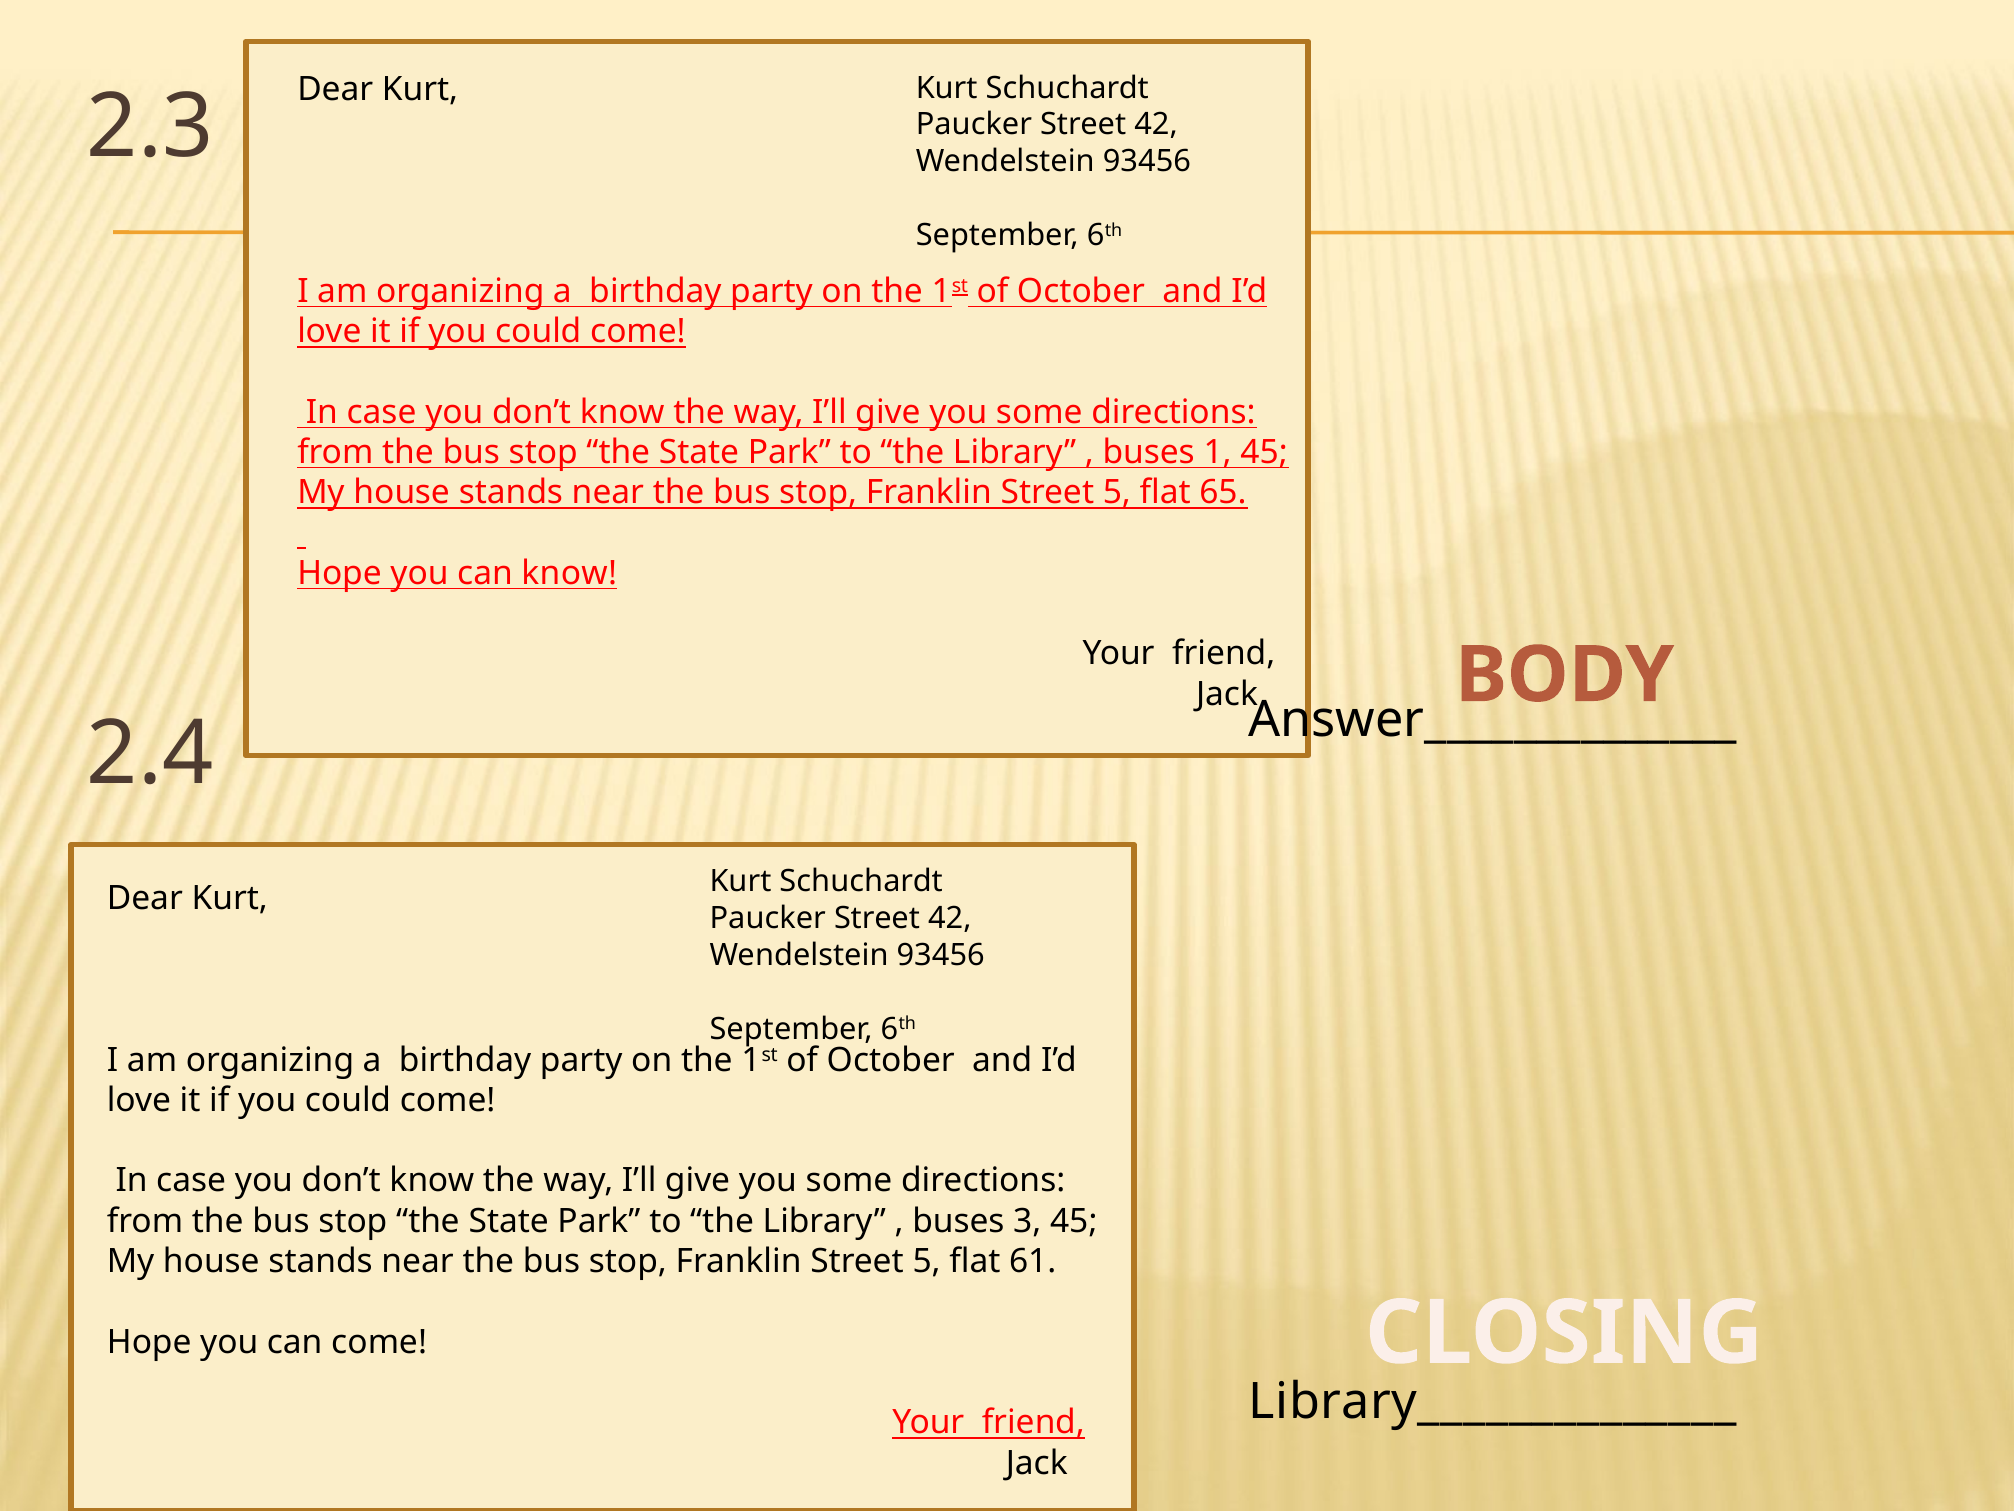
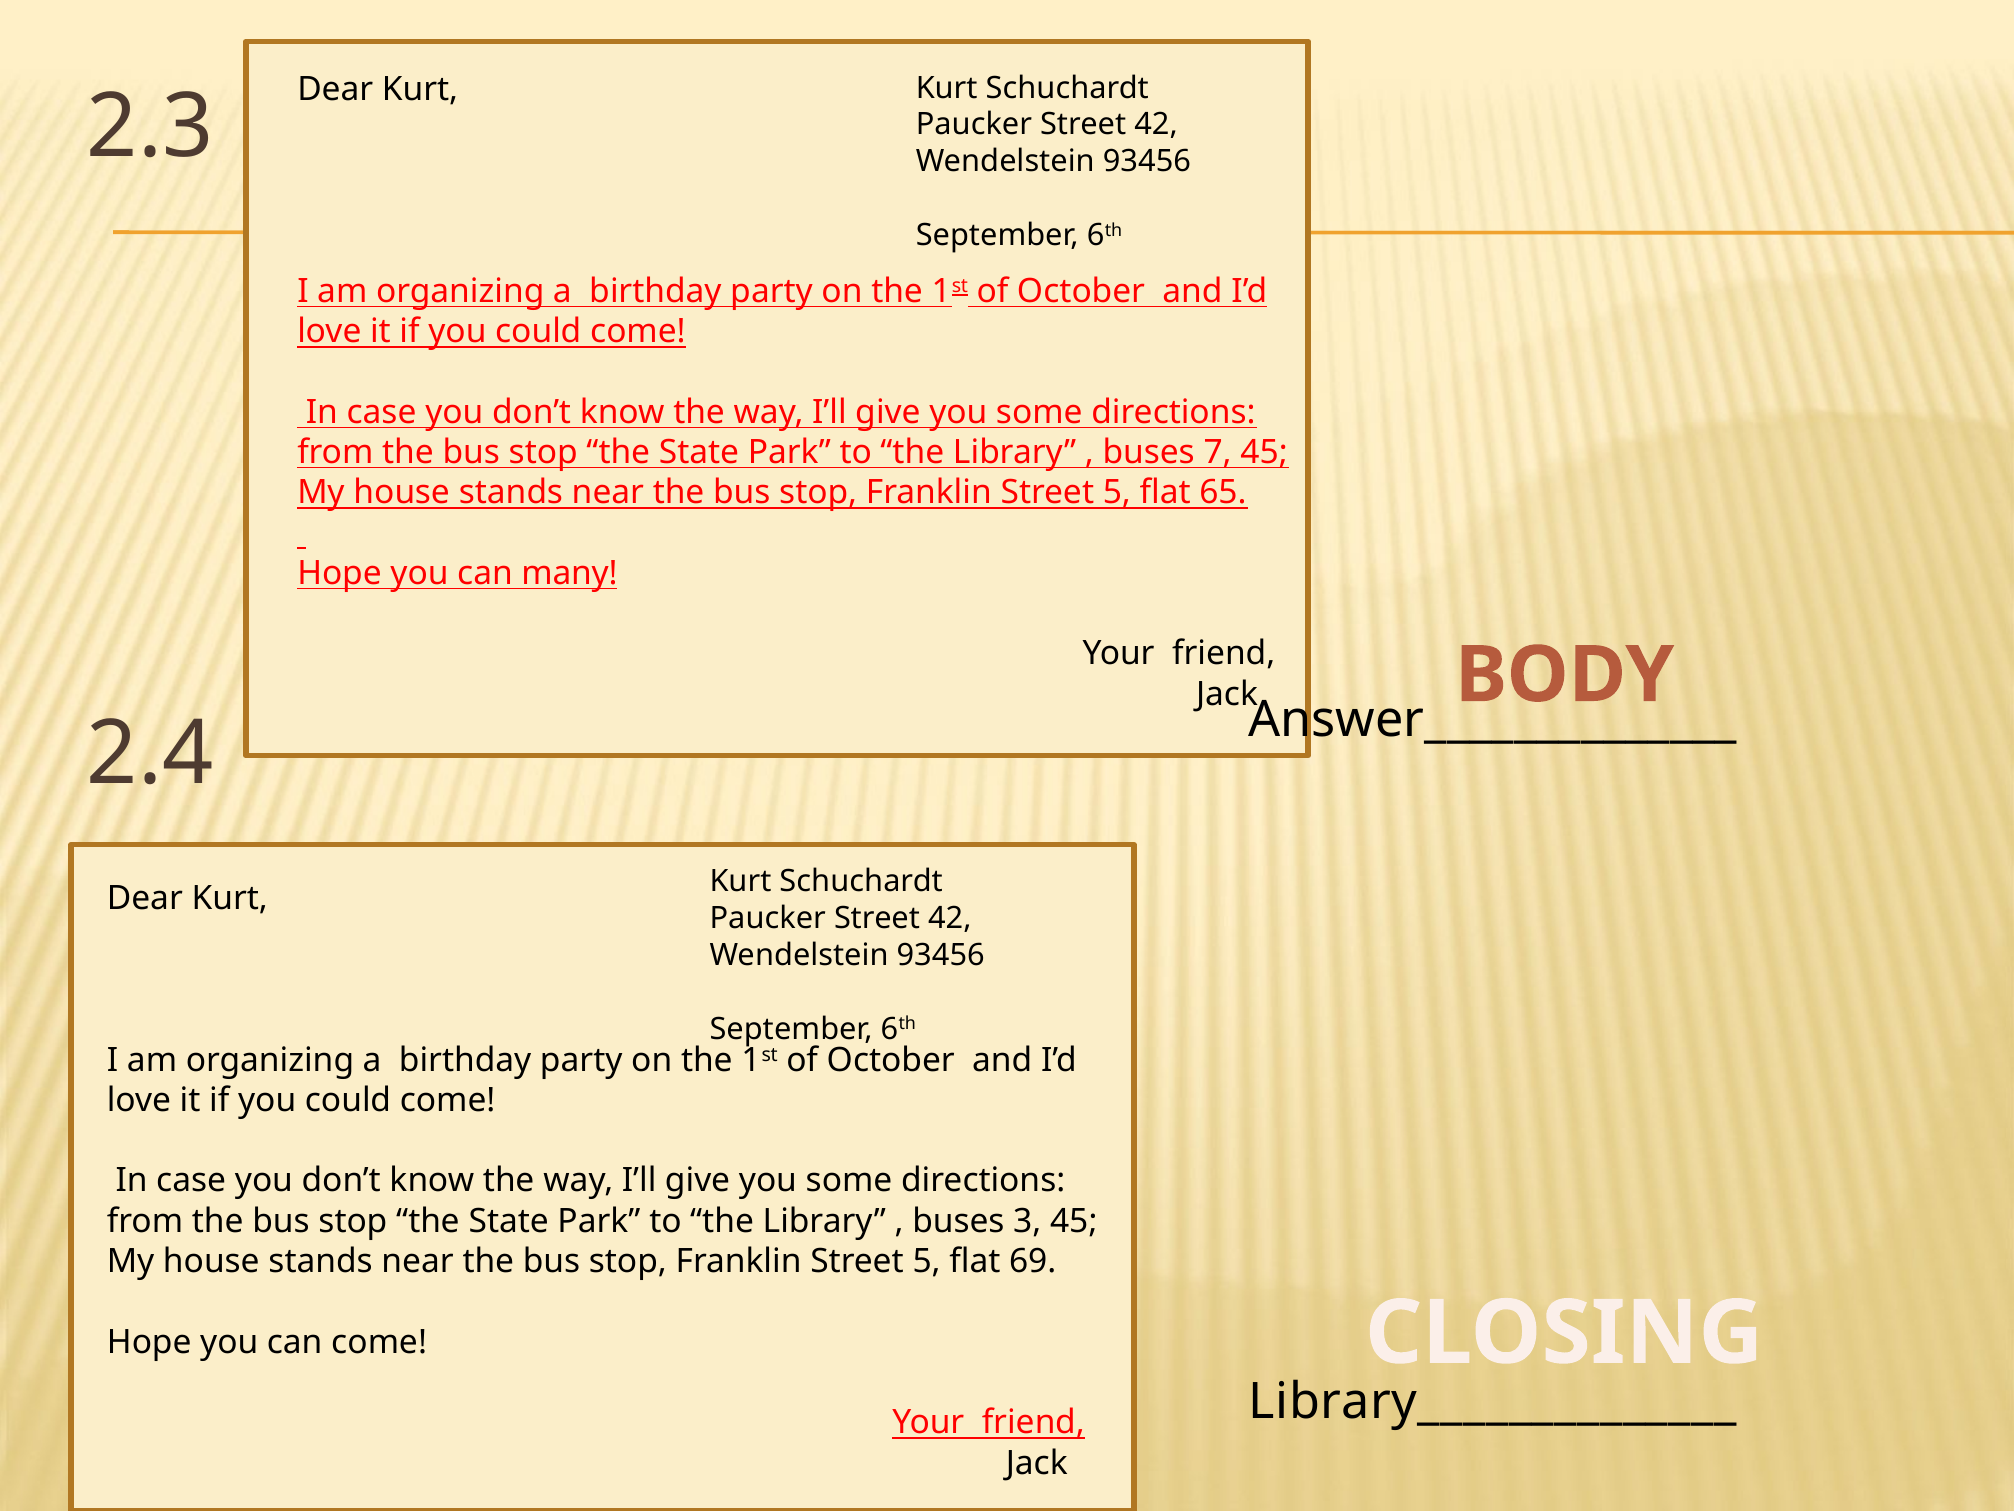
1: 1 -> 7 (1218, 452)
can know: know -> many (570, 573)
61: 61 -> 69 (1033, 1261)
